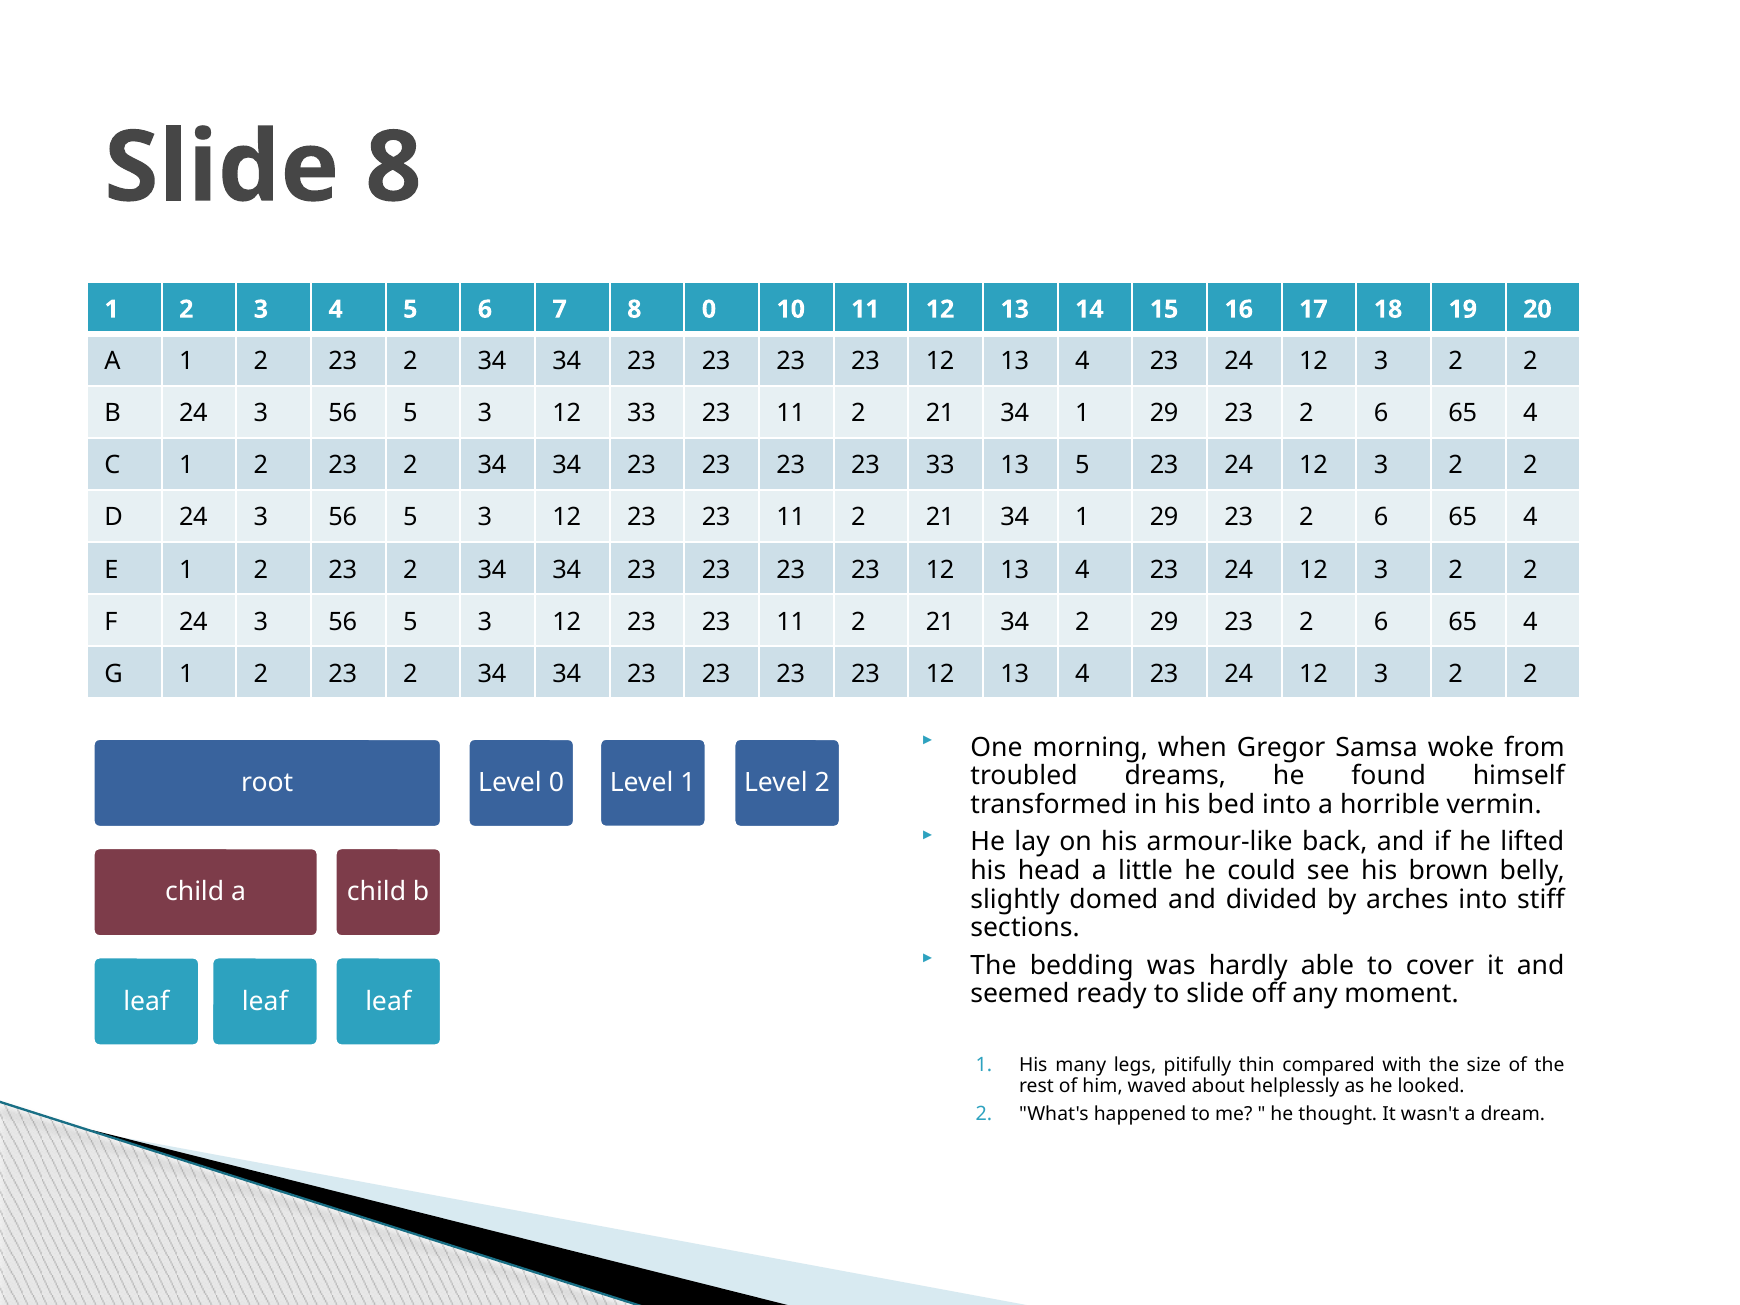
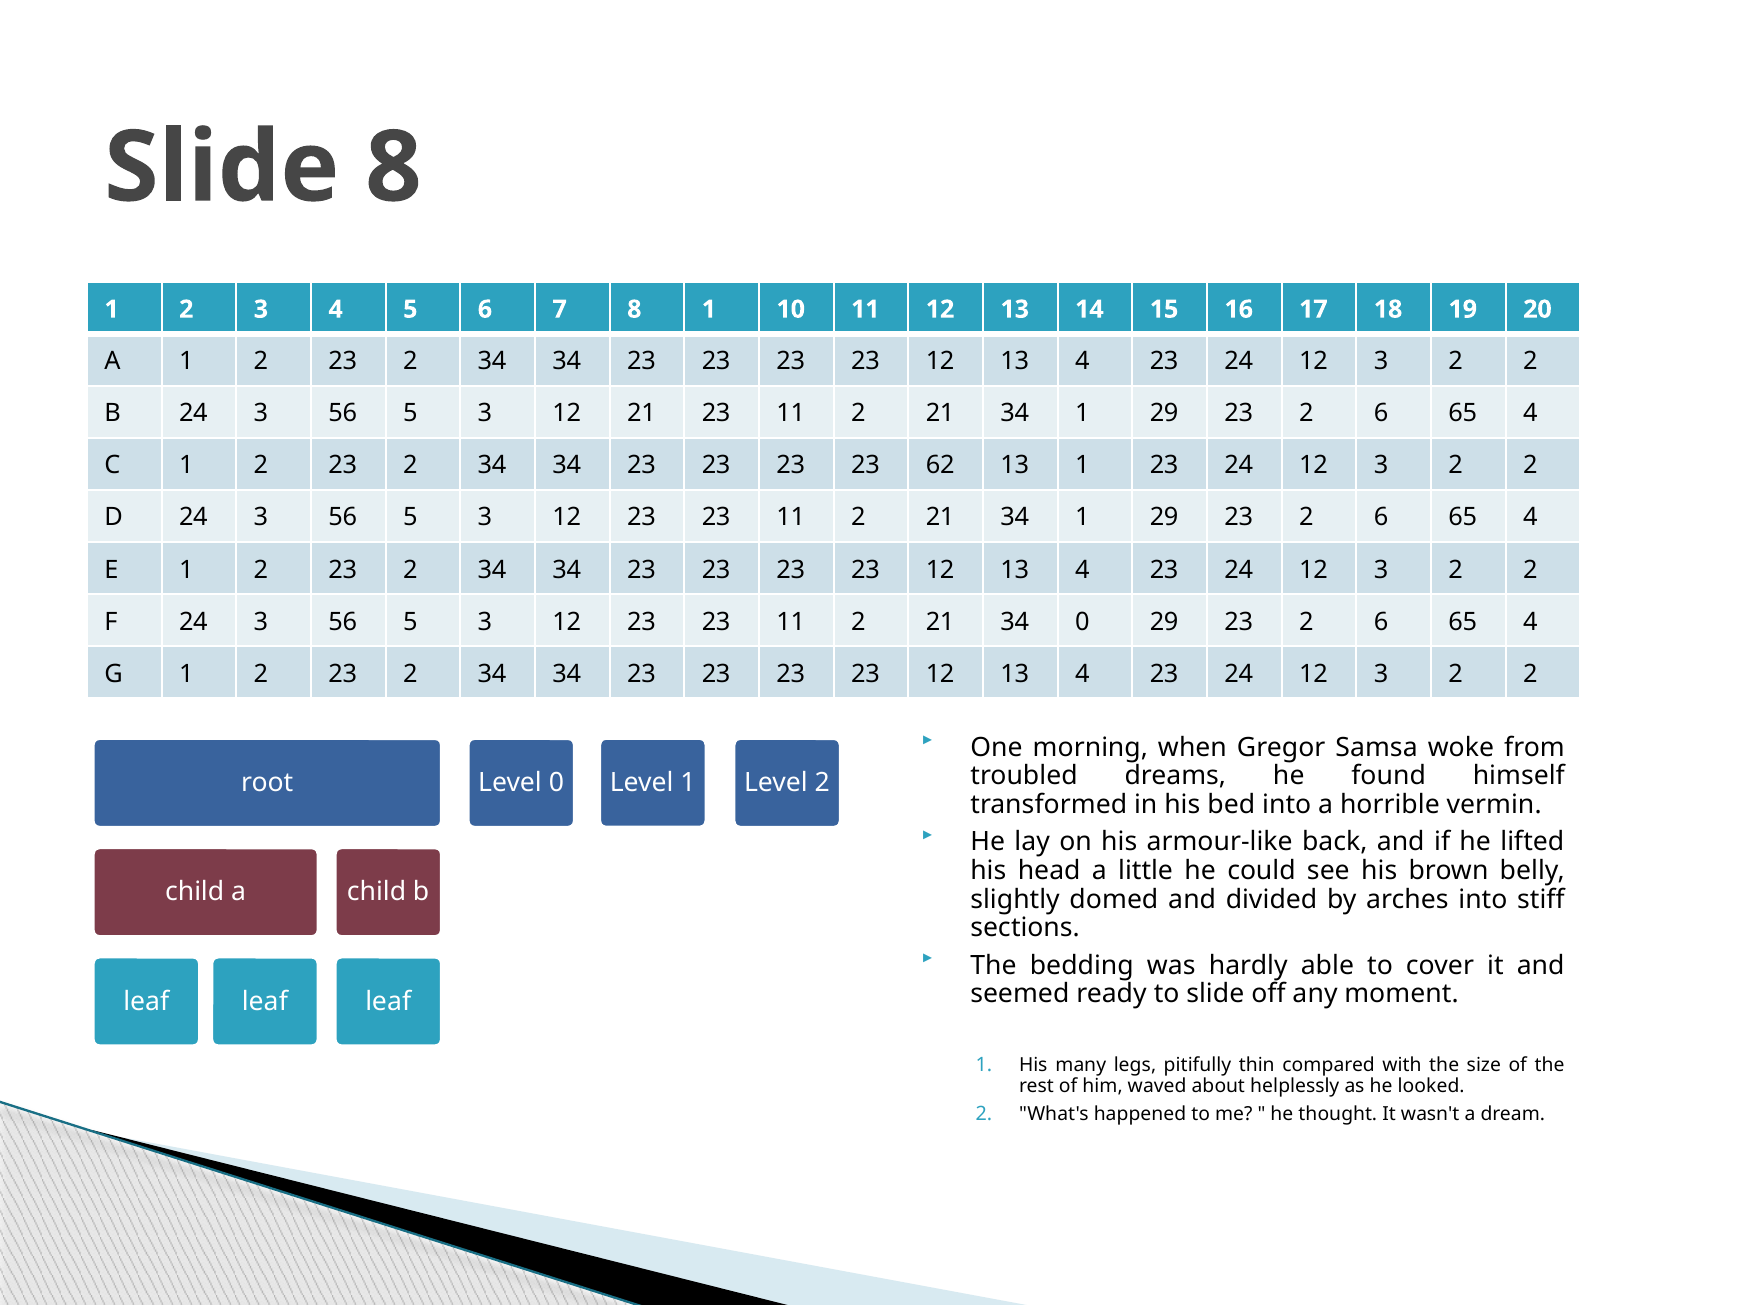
8 0: 0 -> 1 (709, 309)
12 33: 33 -> 21 (641, 413)
23 33: 33 -> 62 (940, 466)
13 5: 5 -> 1 (1082, 466)
34 2: 2 -> 0 (1082, 622)
